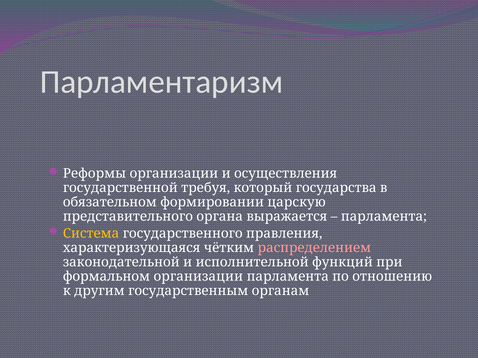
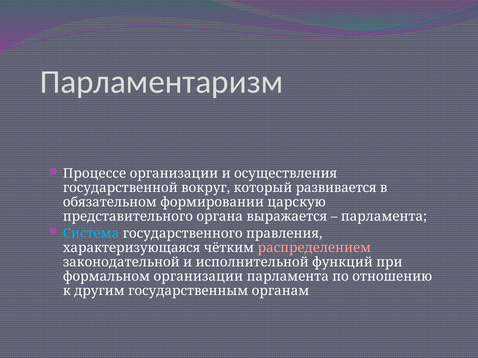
Реформы: Реформы -> Процессе (94, 174)
требуя: требуя -> вокруг (206, 188)
государства: государства -> развивается (336, 188)
Система colour: yellow -> light blue (91, 234)
